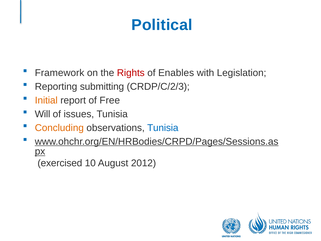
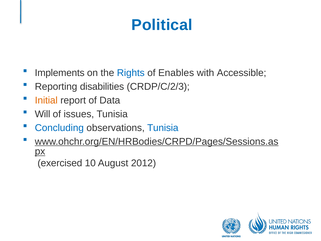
Framework: Framework -> Implements (60, 73)
Rights colour: red -> blue (131, 73)
Legislation: Legislation -> Accessible (242, 73)
submitting: submitting -> disabilities (102, 86)
Free: Free -> Data (110, 100)
Concluding colour: orange -> blue (59, 128)
